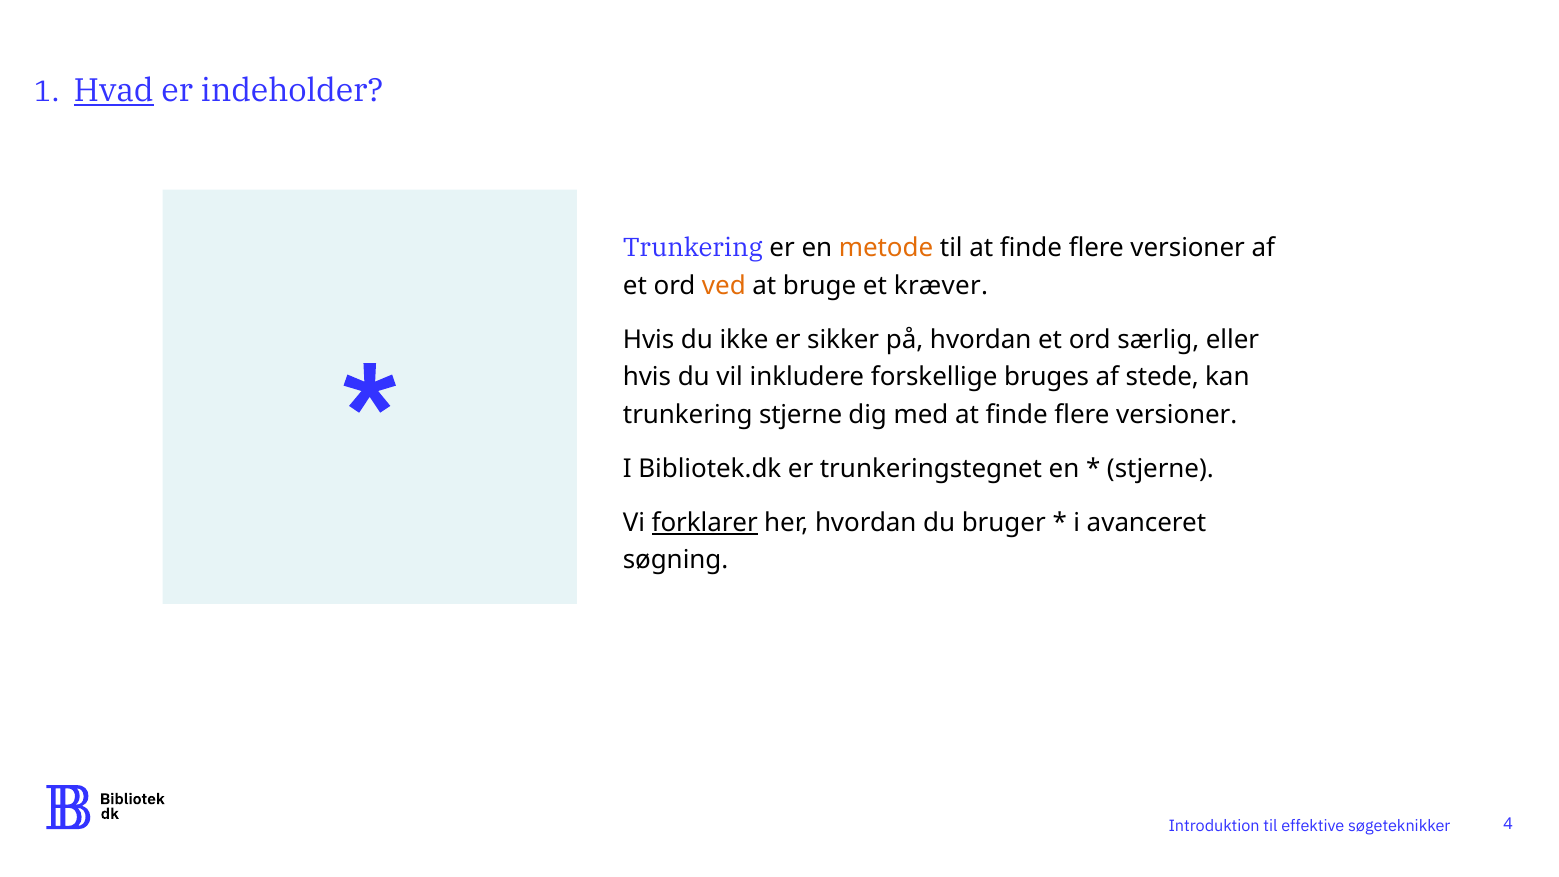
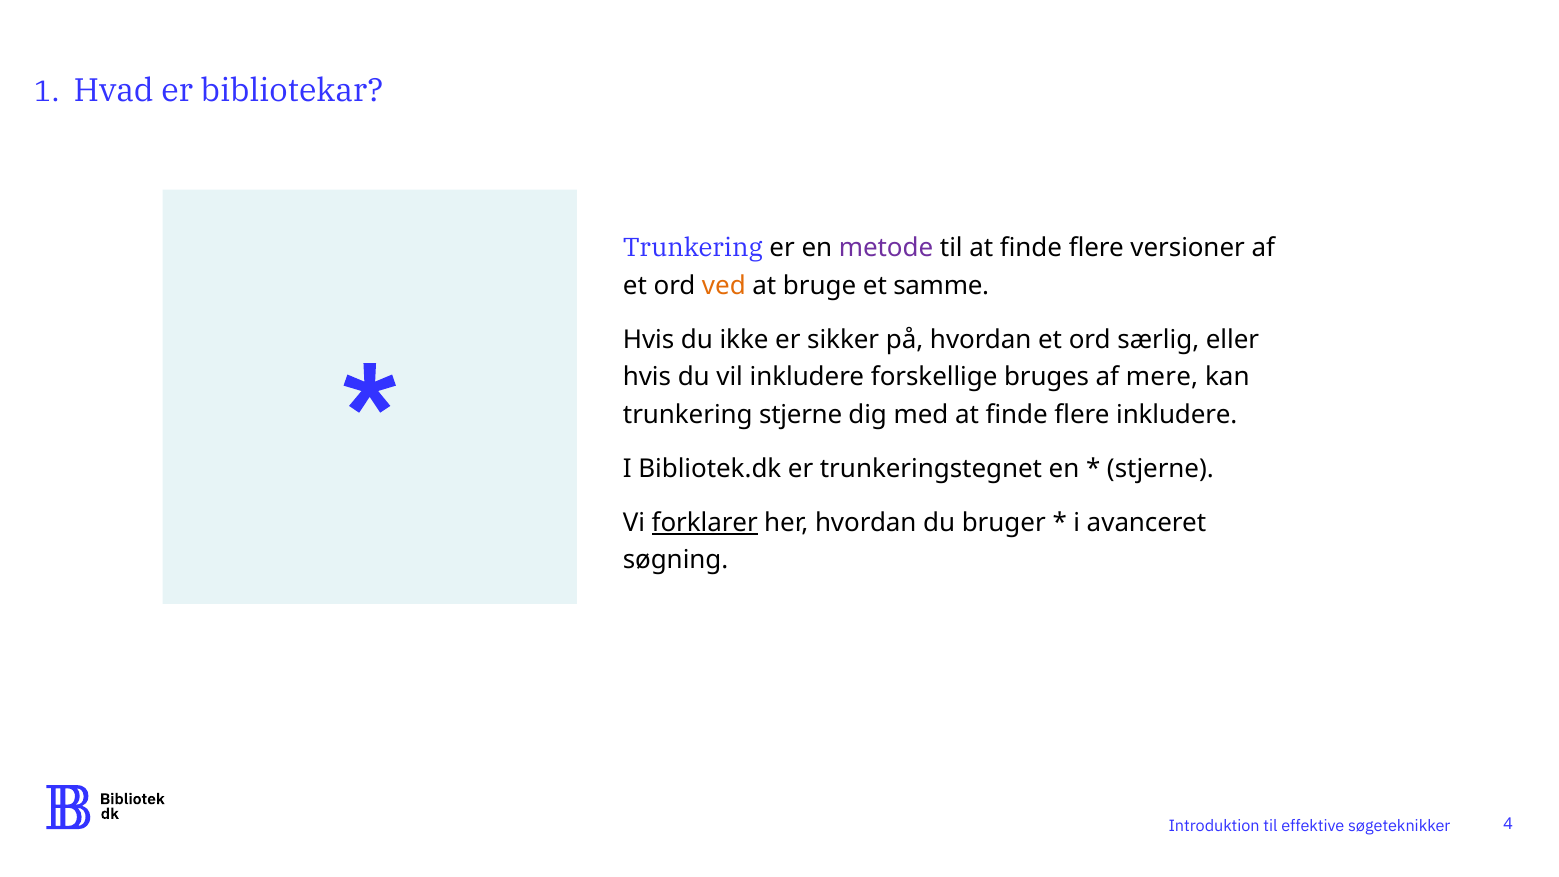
Hvad underline: present -> none (114, 91)
indeholder: indeholder -> bibliotekar (292, 91)
metode colour: orange -> purple (886, 248)
kræver: kræver -> samme (941, 286)
stede: stede -> mere (1162, 377)
versioner: versioner -> inkludere (1177, 415)
